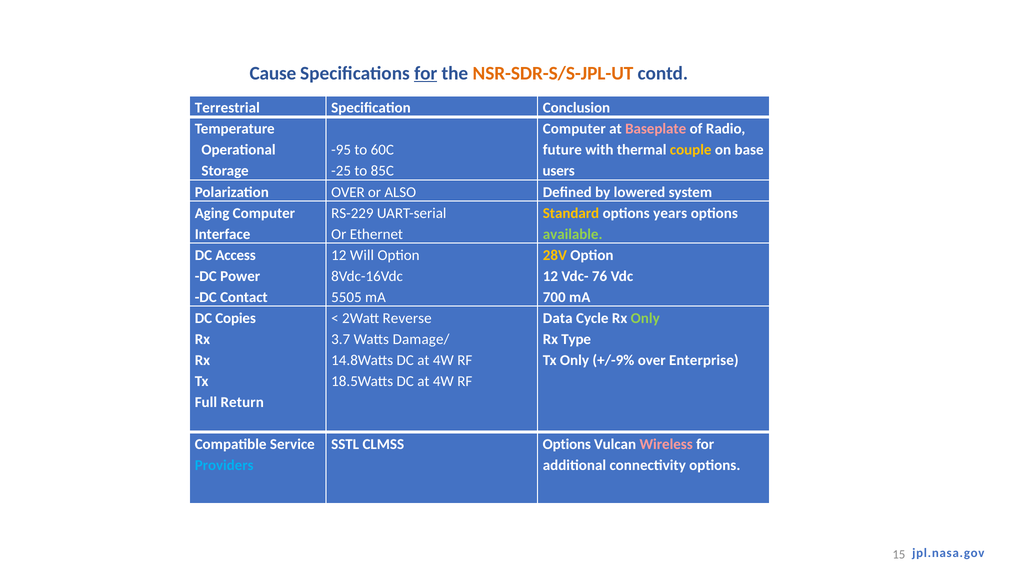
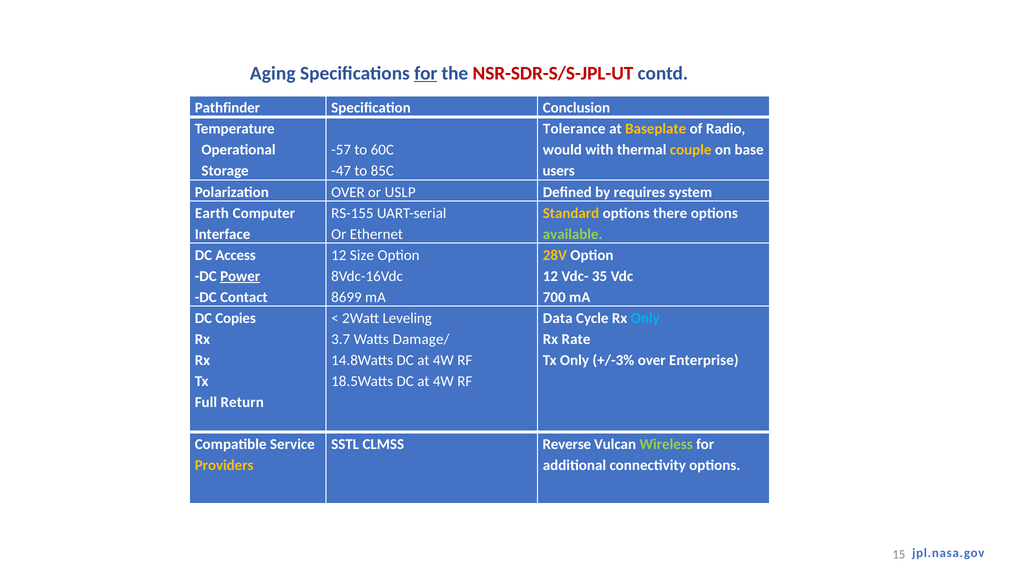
Cause: Cause -> Aging (273, 73)
NSR-SDR-S/S-JPL-UT colour: orange -> red (553, 73)
Terrestrial: Terrestrial -> Pathfinder (227, 108)
Computer: Computer -> Tolerance (574, 129)
Baseplate colour: pink -> yellow (656, 129)
-95: -95 -> -57 (341, 150)
future: future -> would (562, 150)
-25: -25 -> -47 (341, 171)
ALSO: ALSO -> USLP (400, 192)
lowered: lowered -> requires (639, 192)
Aging: Aging -> Earth (212, 213)
RS-229: RS-229 -> RS-155 (352, 213)
years: years -> there (670, 213)
Will: Will -> Size (362, 255)
Power underline: none -> present (240, 276)
76: 76 -> 35 (600, 276)
5505: 5505 -> 8699 (346, 297)
Reverse: Reverse -> Leveling (407, 318)
Only colour: light green -> light blue (645, 318)
Type: Type -> Rate (576, 339)
+/-9%: +/-9% -> +/-3% (613, 360)
CLMSS Options: Options -> Reverse (567, 444)
Wireless colour: pink -> light green (666, 444)
Providers colour: light blue -> yellow (224, 466)
